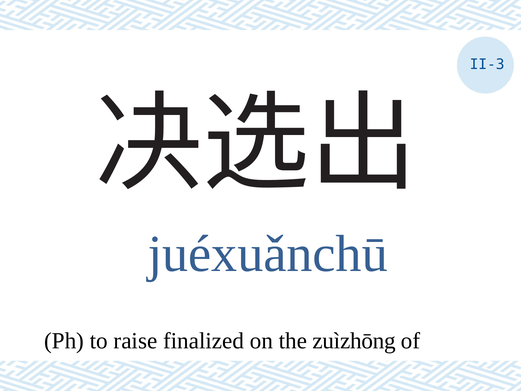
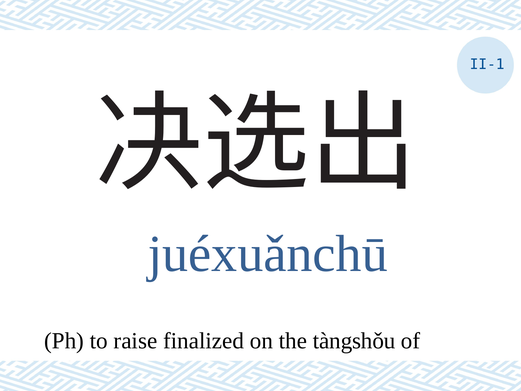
II-3: II-3 -> II-1 (487, 64)
zuìzhōng: zuìzhōng -> tàngshǒu (354, 341)
